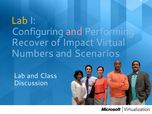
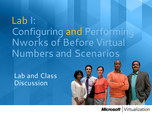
and colour: pink -> yellow (74, 32)
Recover: Recover -> Nworks (30, 43)
Impact: Impact -> Before (78, 43)
